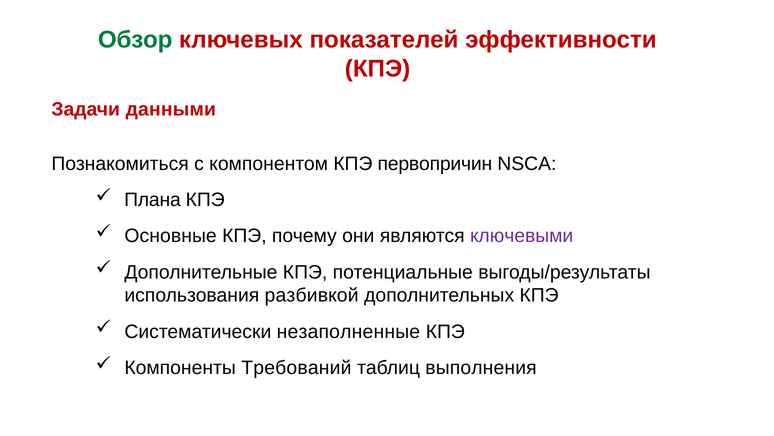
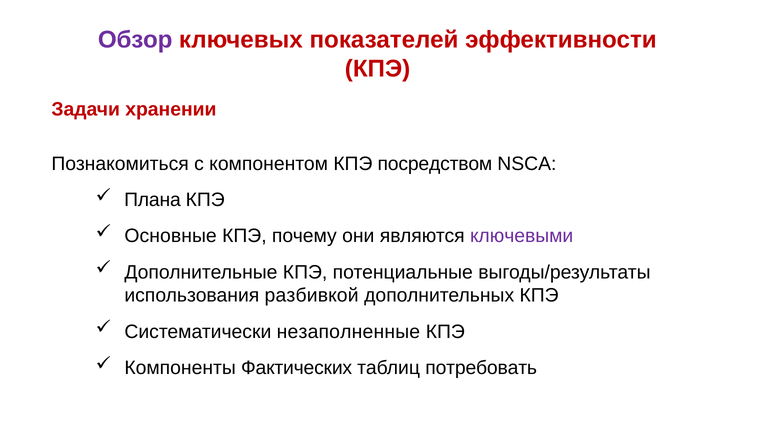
Обзор colour: green -> purple (135, 40)
данными: данными -> хранении (171, 109)
первопричин: первопричин -> посредством (435, 164)
Требований: Требований -> Фактических (297, 367)
выполнения: выполнения -> потребовать (481, 367)
